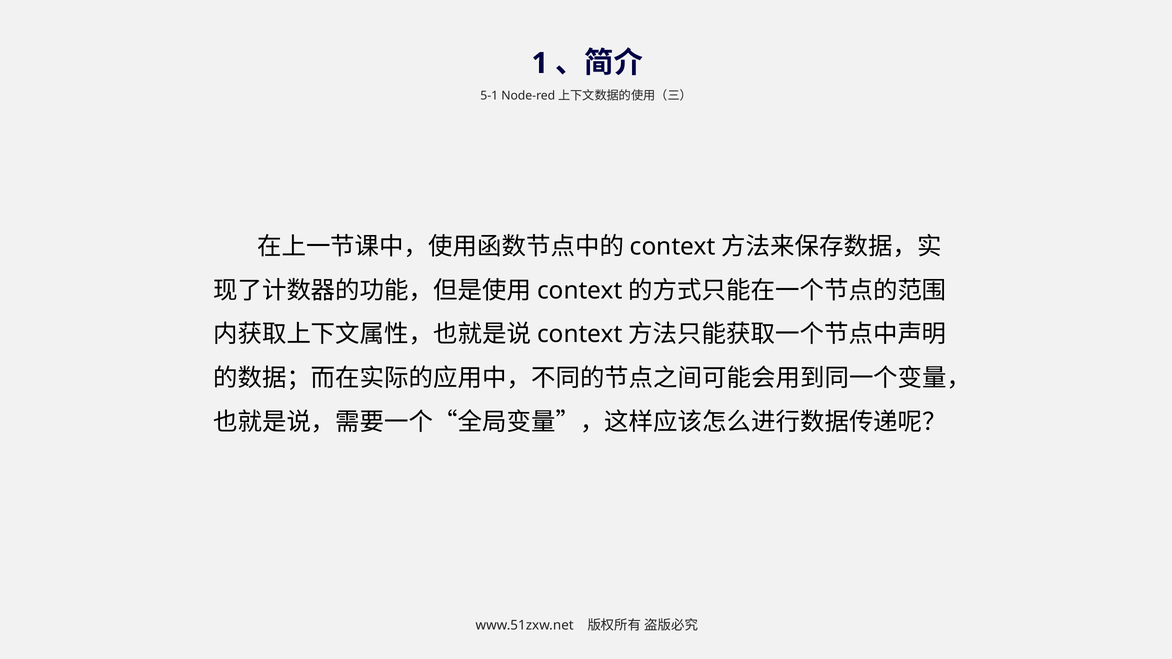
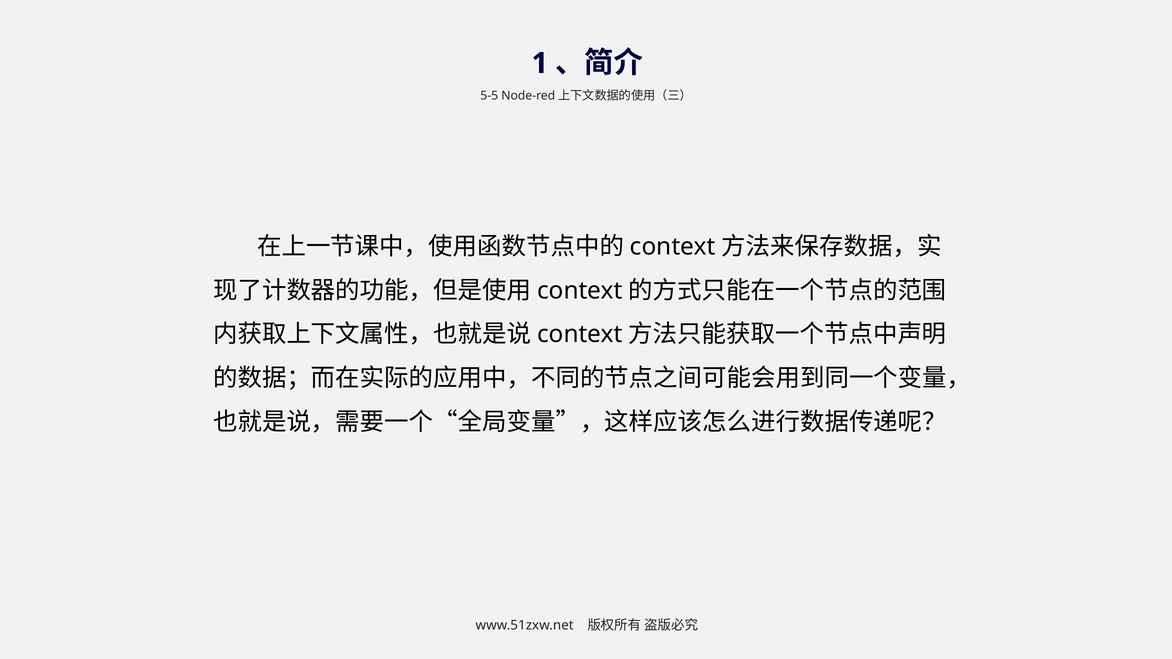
5-1: 5-1 -> 5-5 (489, 96)
